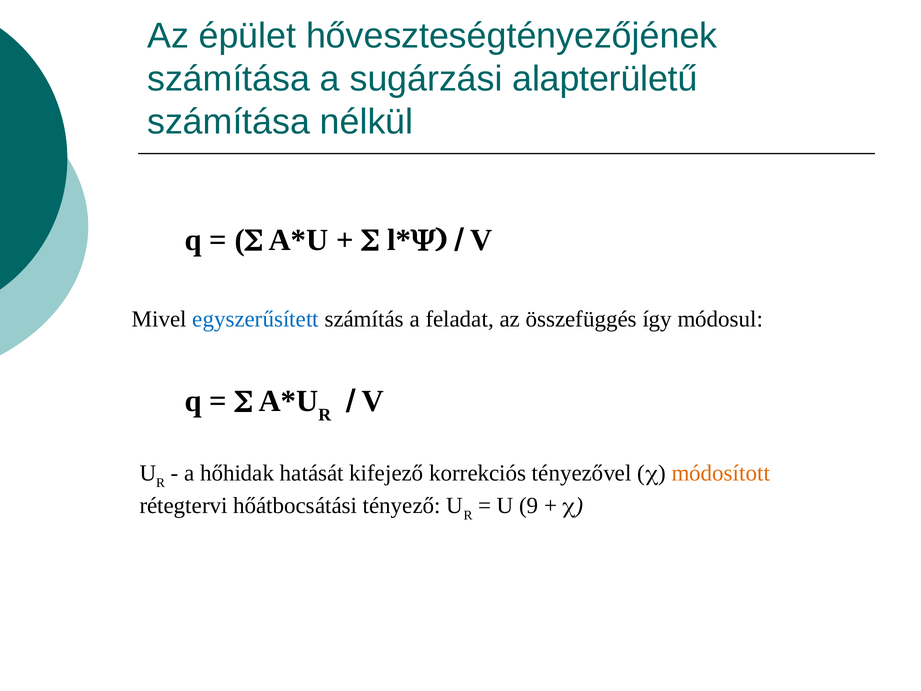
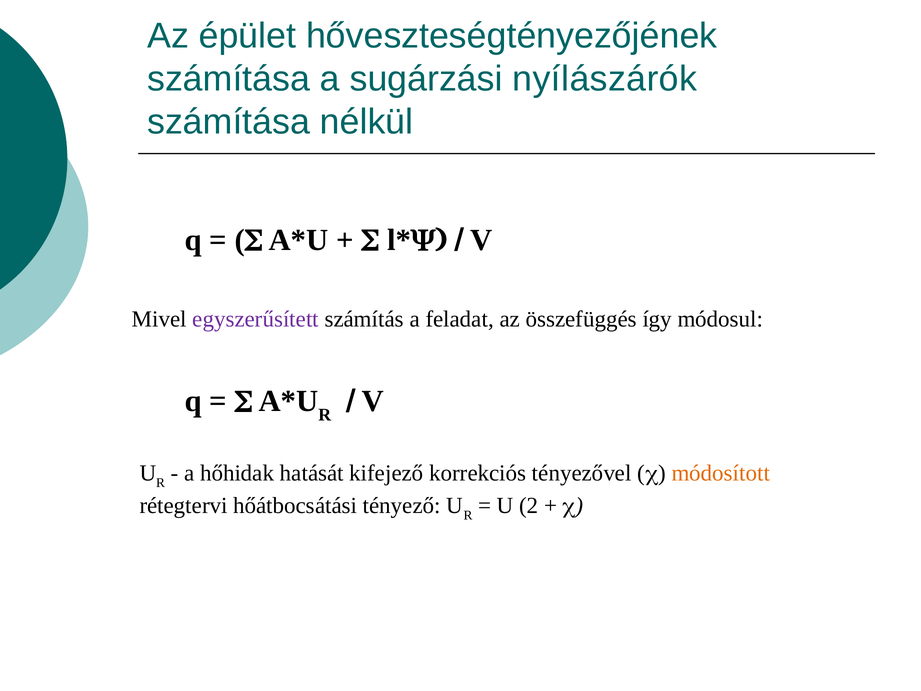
alapterületű: alapterületű -> nyílászárók (605, 79)
egyszerűsített colour: blue -> purple (256, 319)
9: 9 -> 2 (529, 505)
